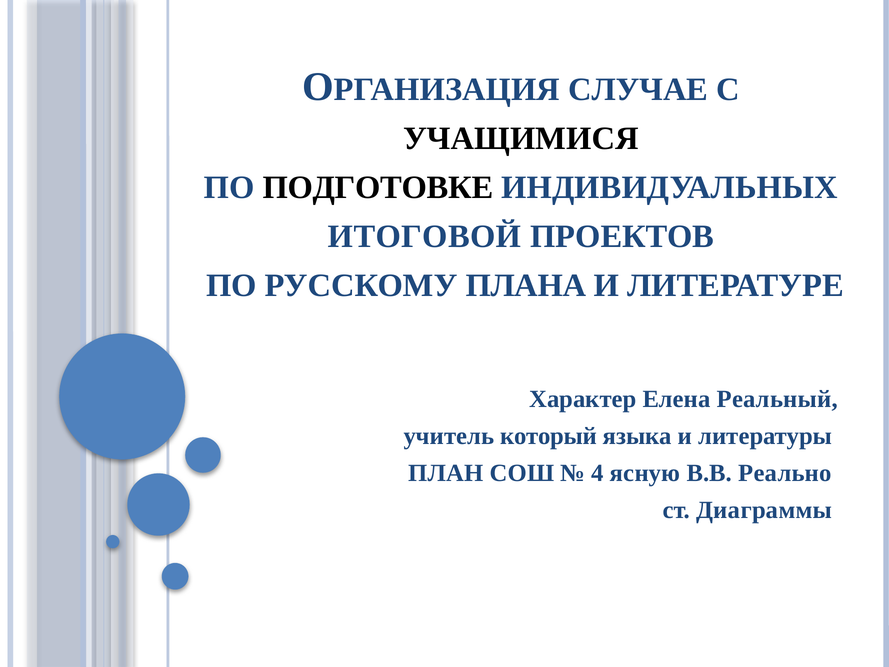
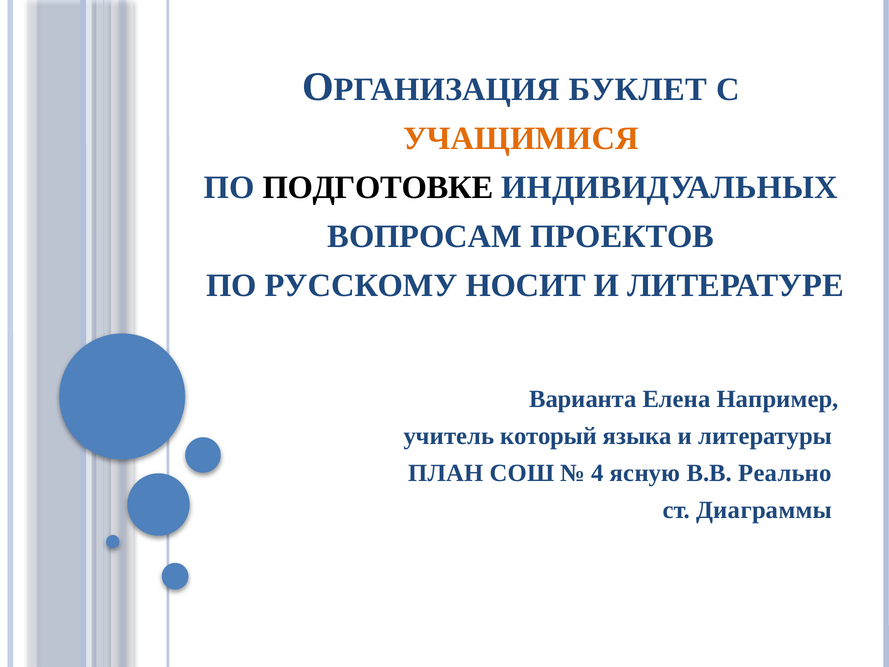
СЛУЧАЕ: СЛУЧАЕ -> БУКЛЕТ (638, 90)
УЧАЩИМИСЯ colour: black -> orange (521, 139)
ИТОГОВОЙ: ИТОГОВОЙ -> ВОПРОСАМ (425, 236)
ПЛАНА: ПЛАНА -> НОСИТ (526, 285)
Характер: Характер -> Варианта (583, 399)
Реальный: Реальный -> Например (778, 399)
